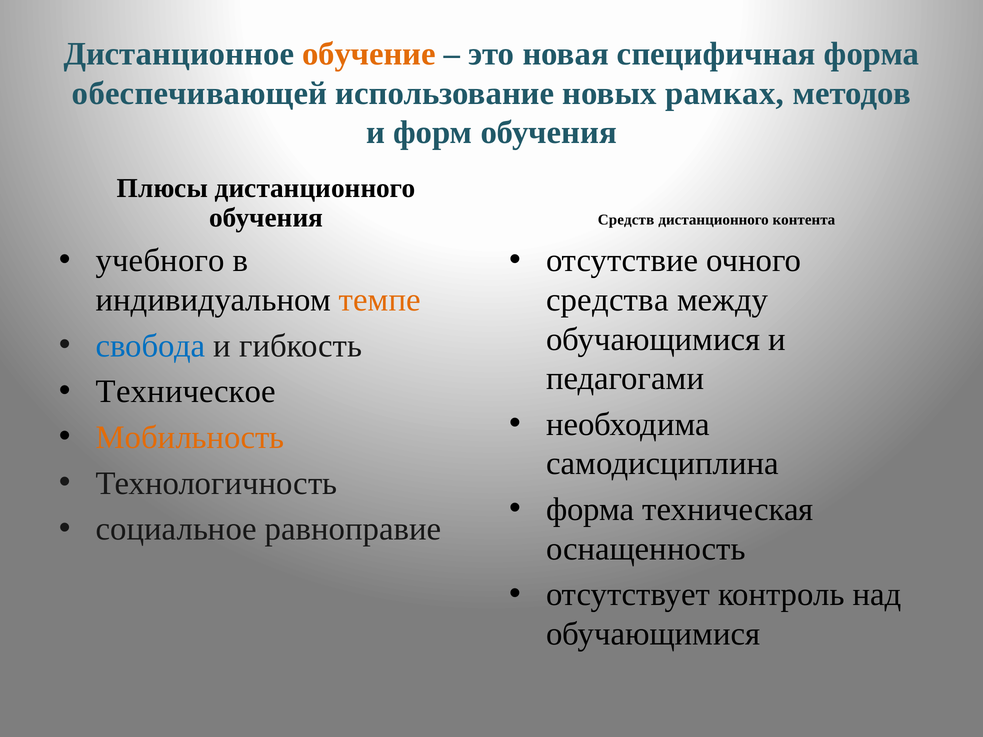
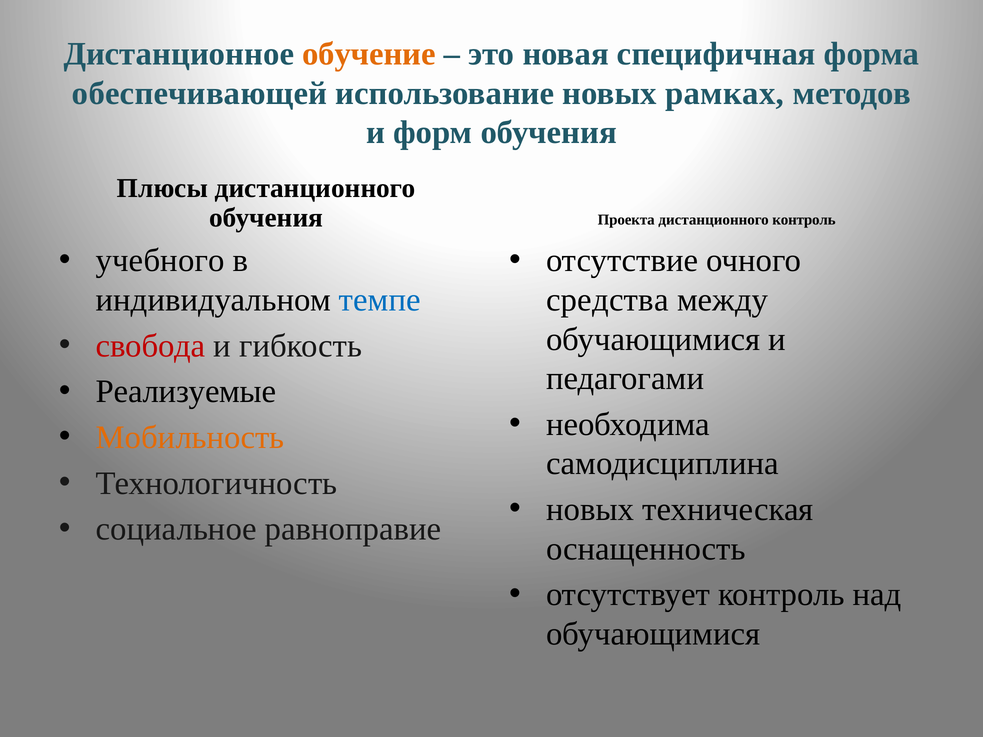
Средств: Средств -> Проекта (626, 220)
дистанционного контента: контента -> контроль (804, 220)
темпе colour: orange -> blue (380, 300)
свобода colour: blue -> red (151, 346)
Техническое: Техническое -> Реализуемые (186, 392)
форма: форма -> новых (590, 510)
